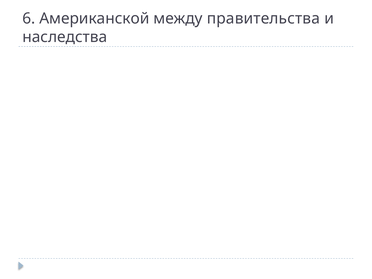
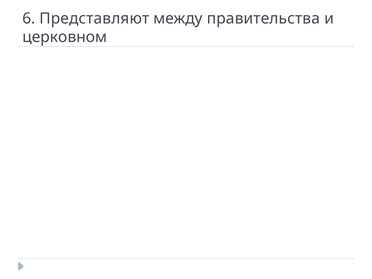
Американской: Американской -> Представляют (94, 18)
наследства: наследства -> церковном (65, 37)
